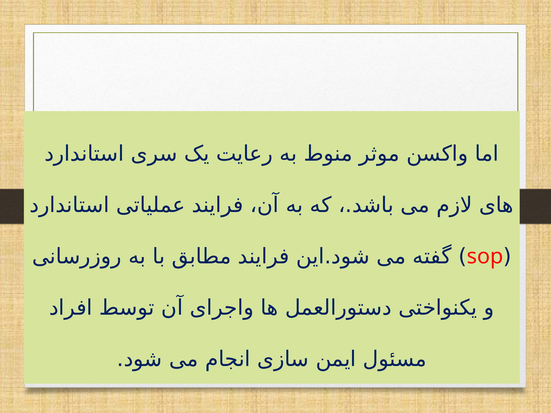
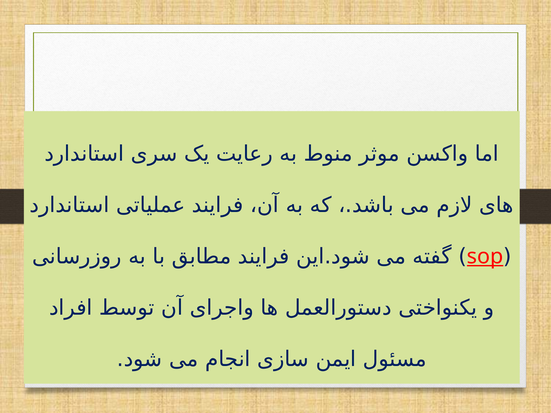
sop underline: none -> present (485, 257)
